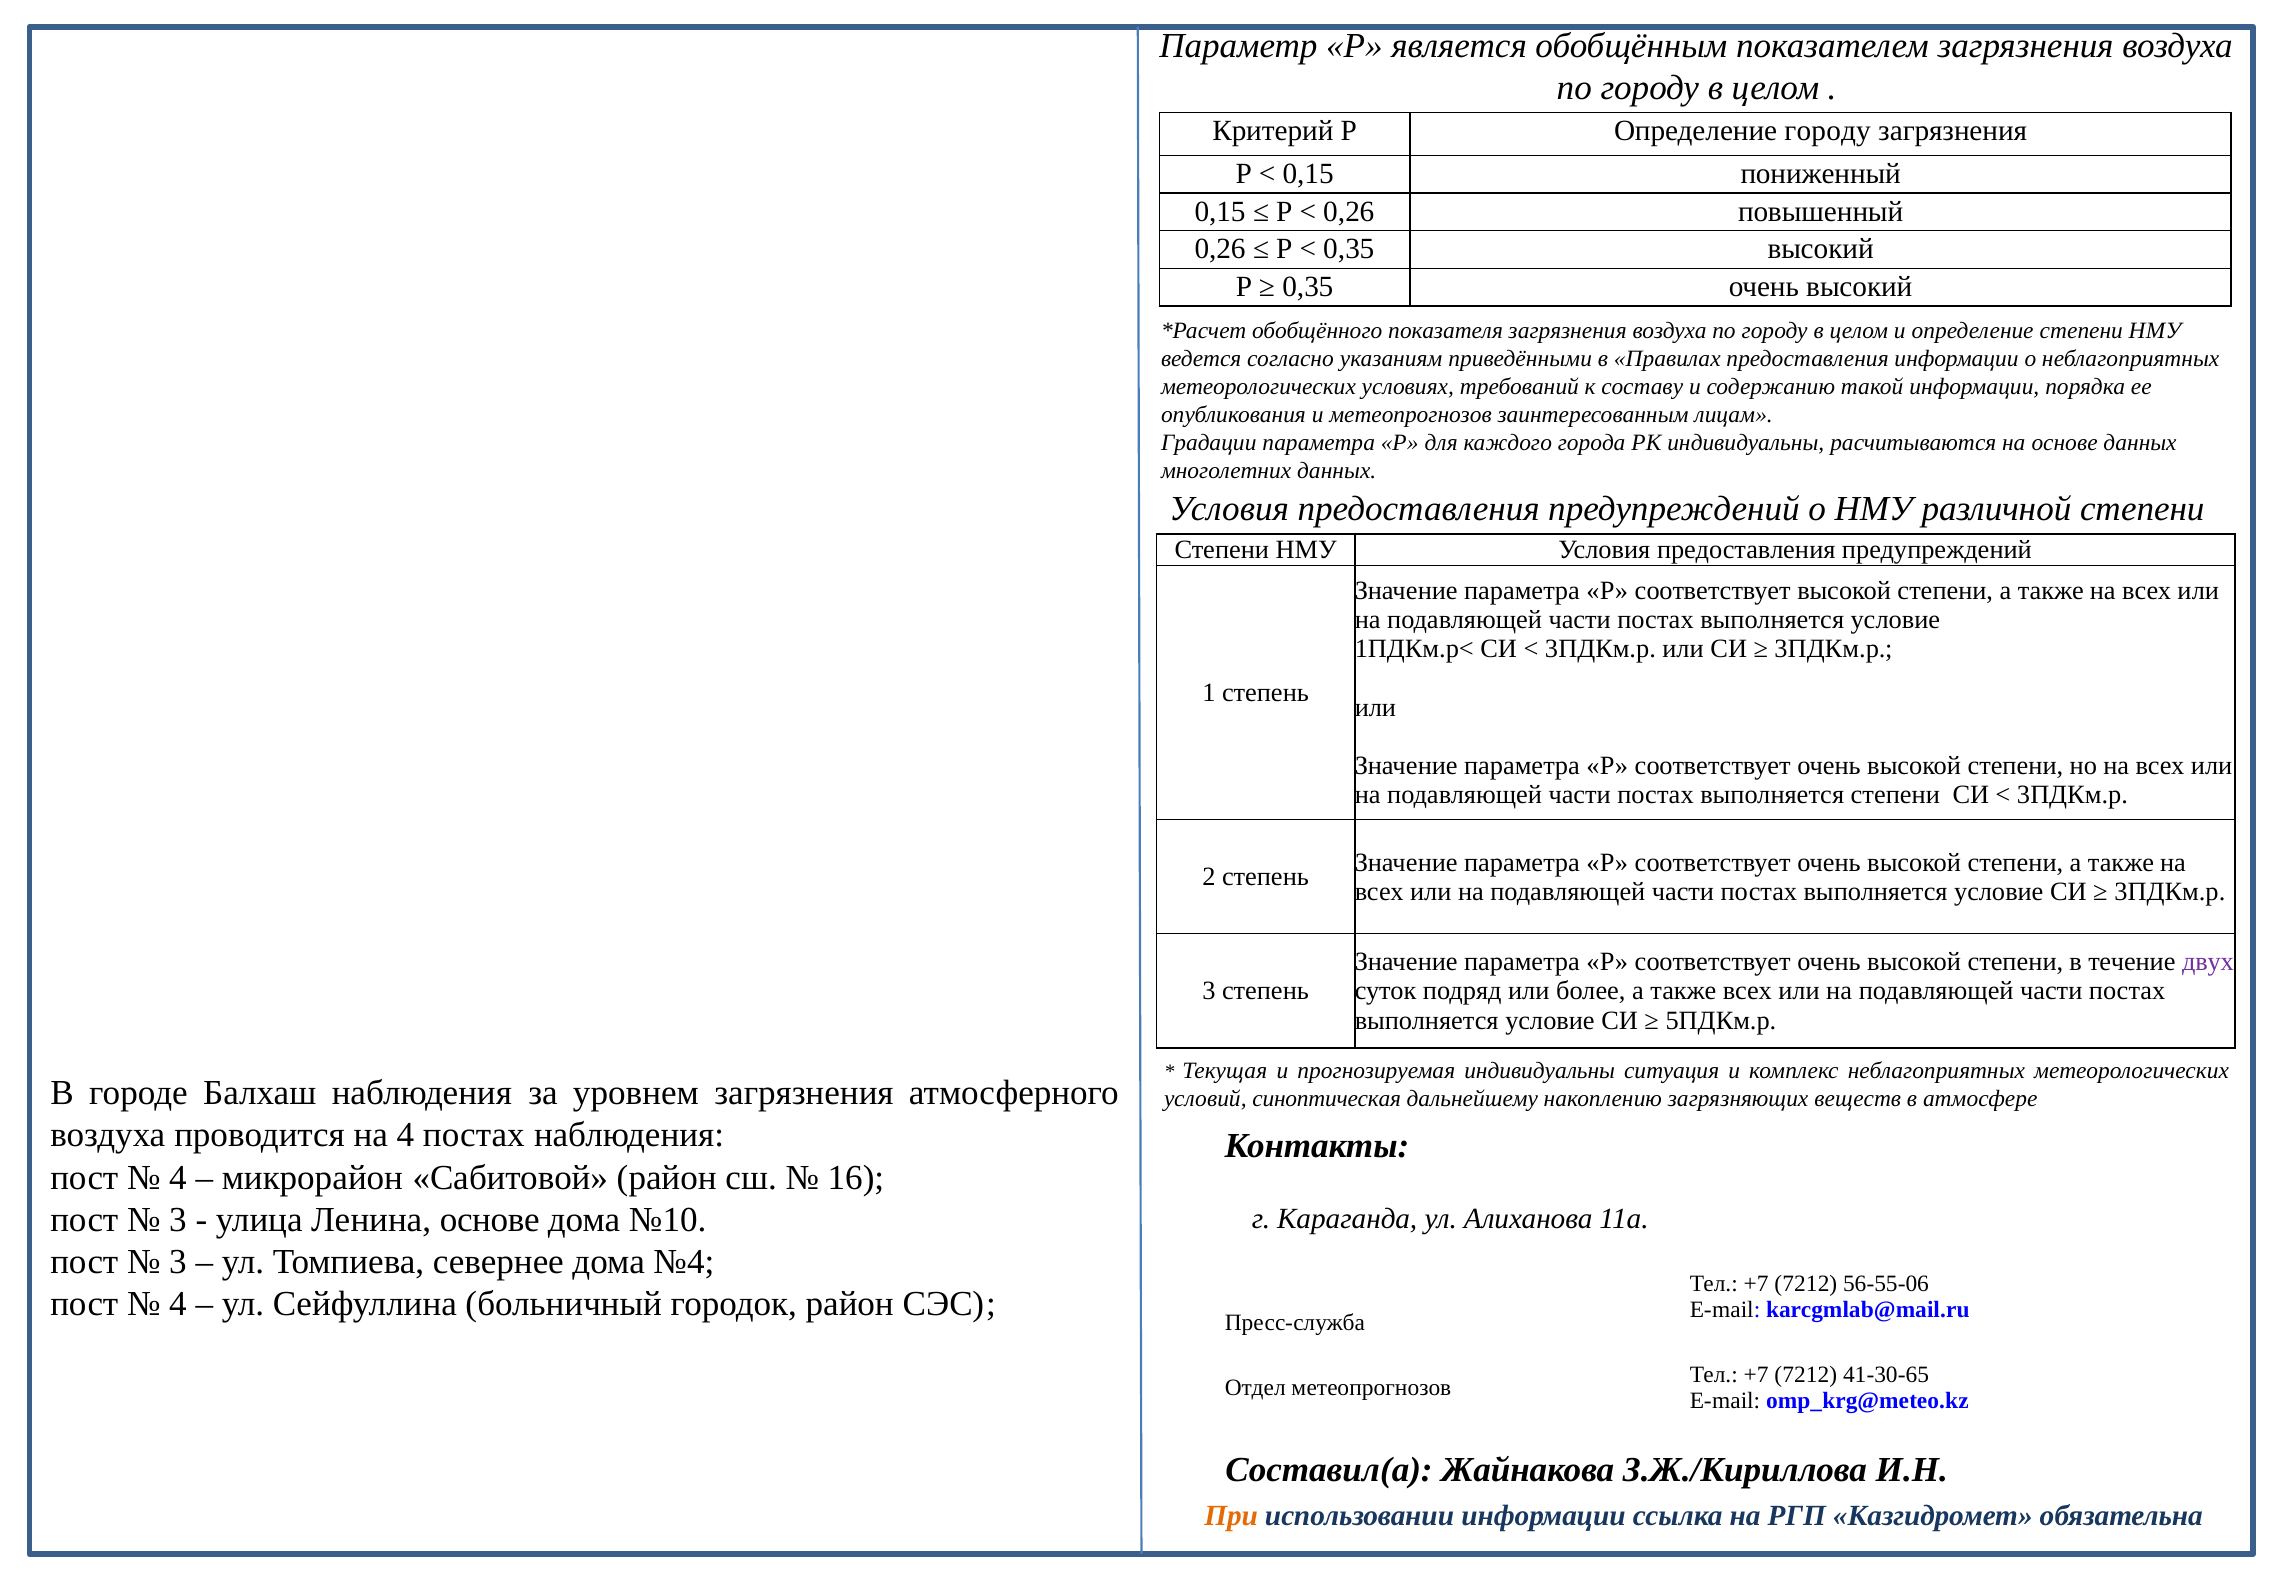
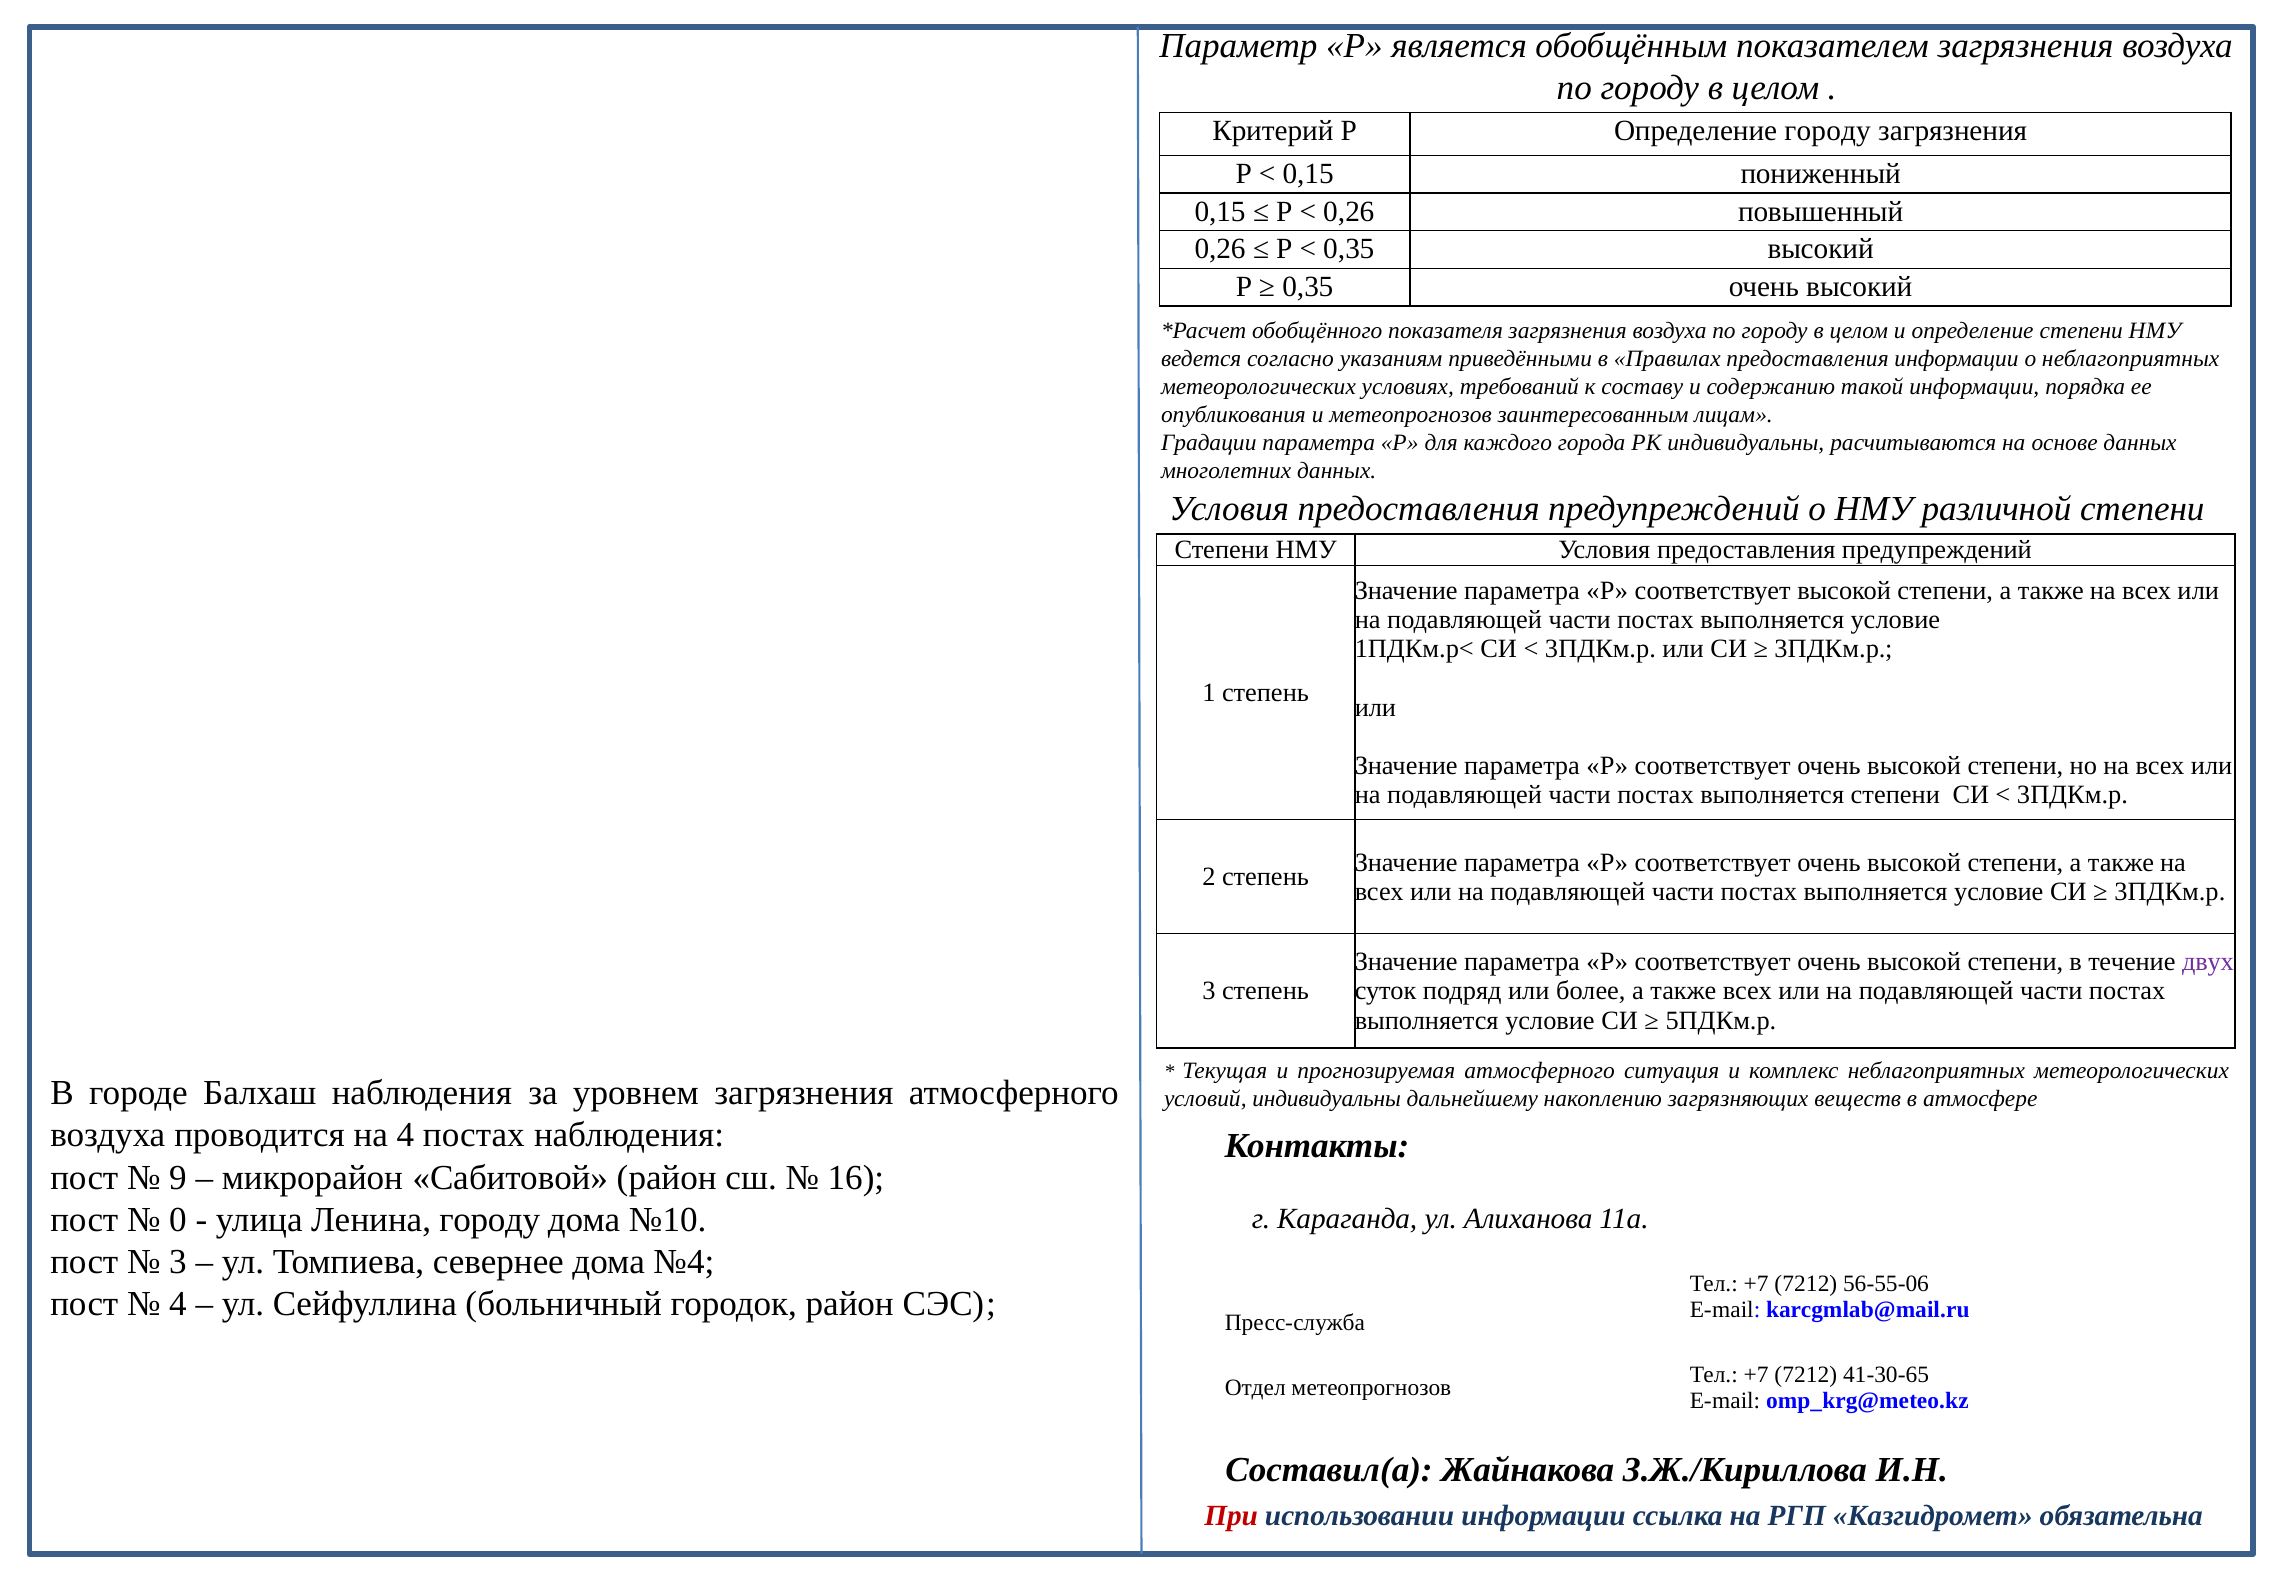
прогнозируемая индивидуальны: индивидуальны -> атмосферного (1540, 1071)
условий синоптическая: синоптическая -> индивидуальны (1327, 1099)
4: 4 -> 9 (178, 1177)
3: 3 -> 0 (178, 1219)
Ленина основе: основе -> городу (490, 1219)
При colour: orange -> red (1231, 1516)
